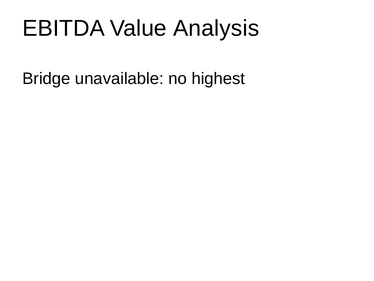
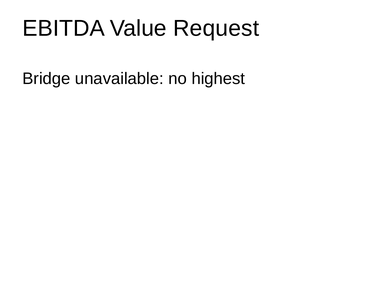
Analysis: Analysis -> Request (216, 28)
